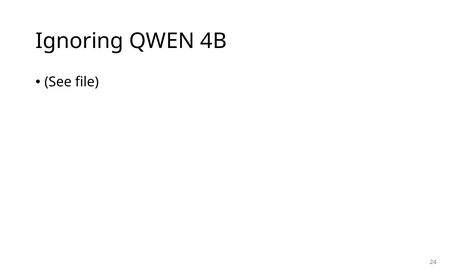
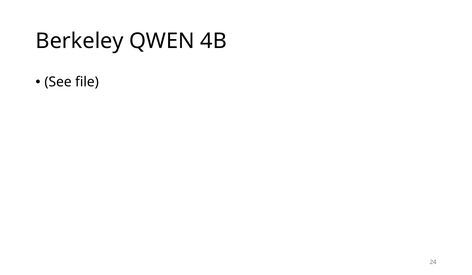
Ignoring: Ignoring -> Berkeley (80, 41)
